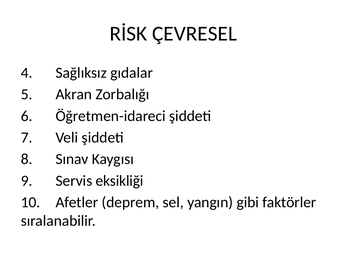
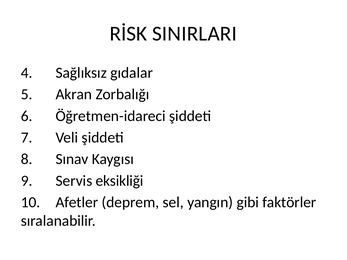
ÇEVRESEL: ÇEVRESEL -> SINIRLARI (194, 34)
